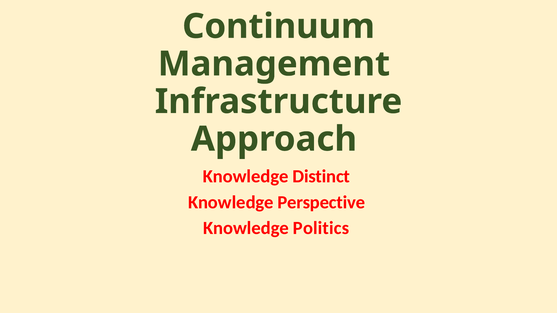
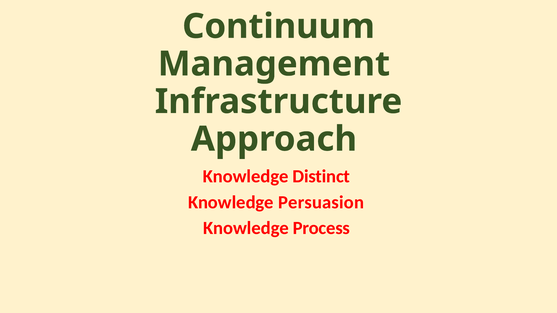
Perspective: Perspective -> Persuasion (321, 202)
Politics: Politics -> Process (321, 228)
